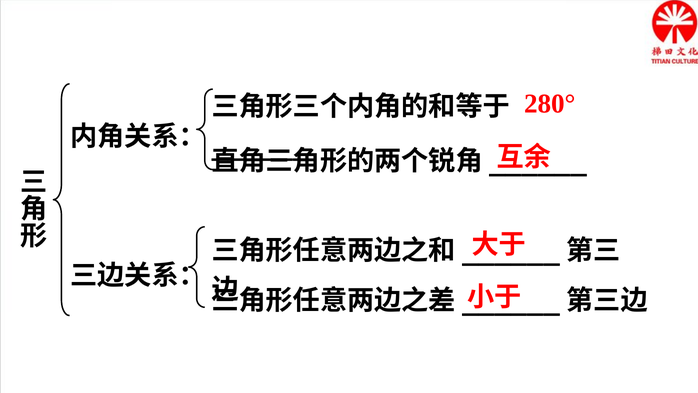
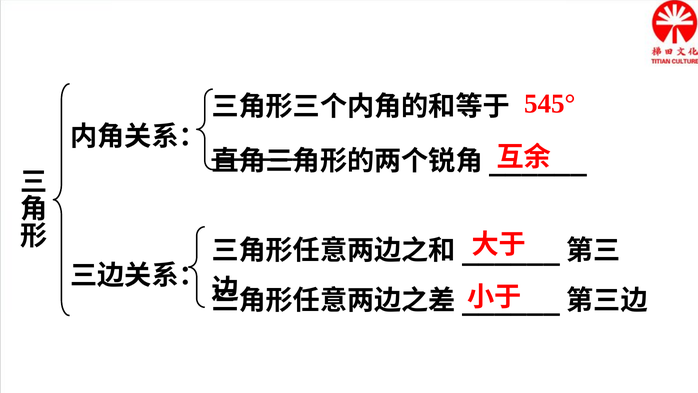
280°: 280° -> 545° (550, 104)
